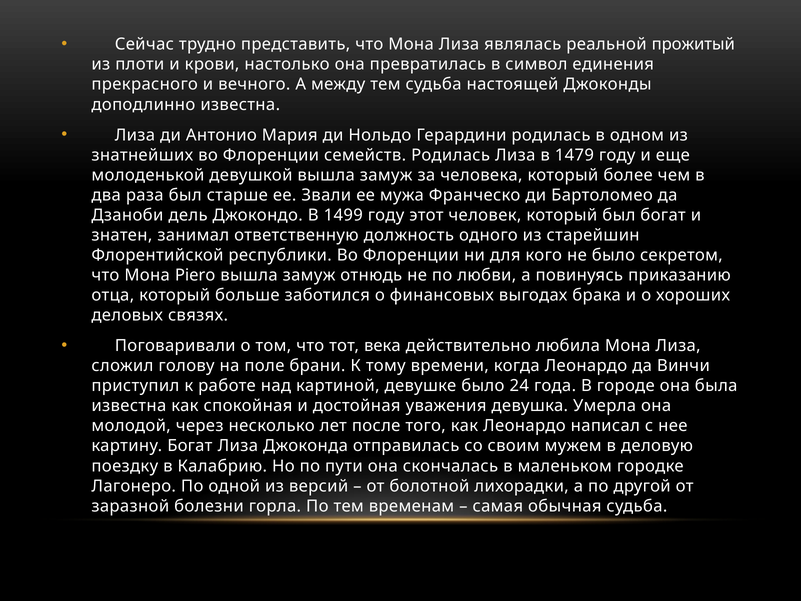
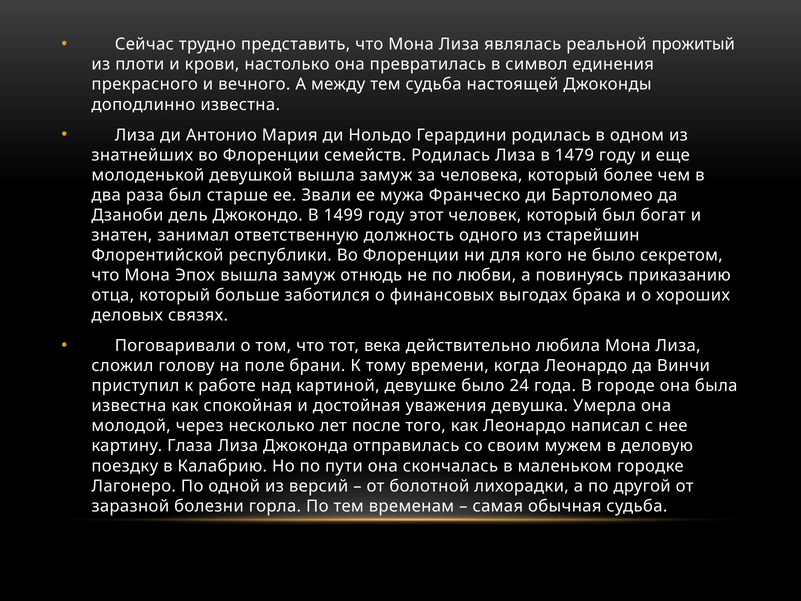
Piero: Piero -> Эпох (195, 275)
картину Богат: Богат -> Глаза (190, 446)
